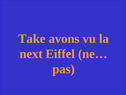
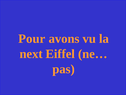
Take: Take -> Pour (32, 38)
